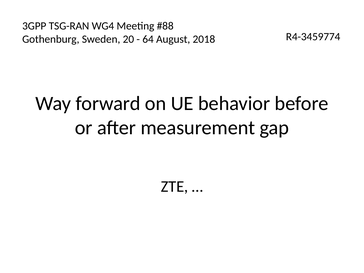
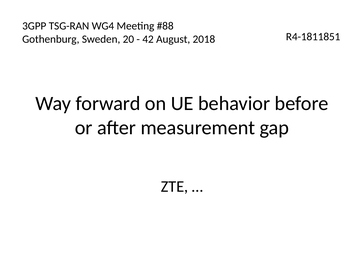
64: 64 -> 42 (148, 39)
R4-3459774: R4-3459774 -> R4-1811851 (313, 37)
